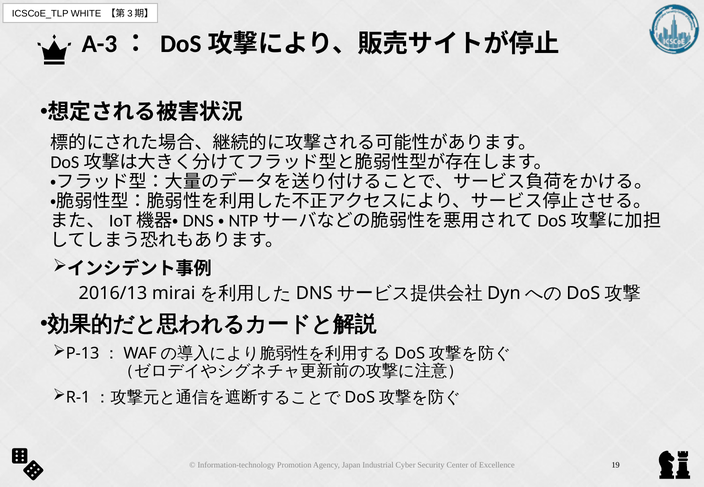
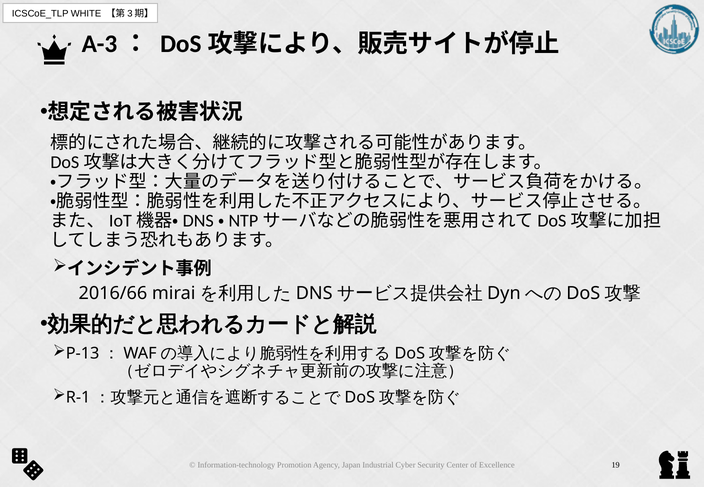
2016/13: 2016/13 -> 2016/66 (113, 294)
